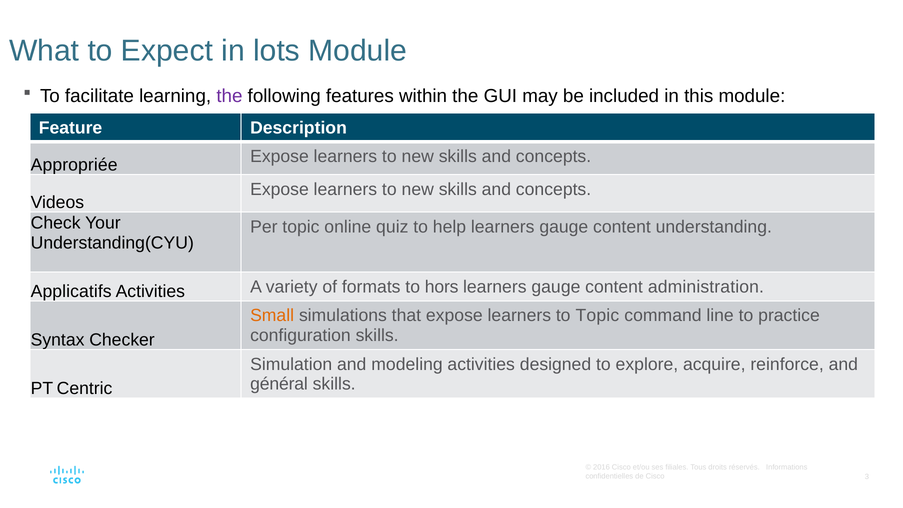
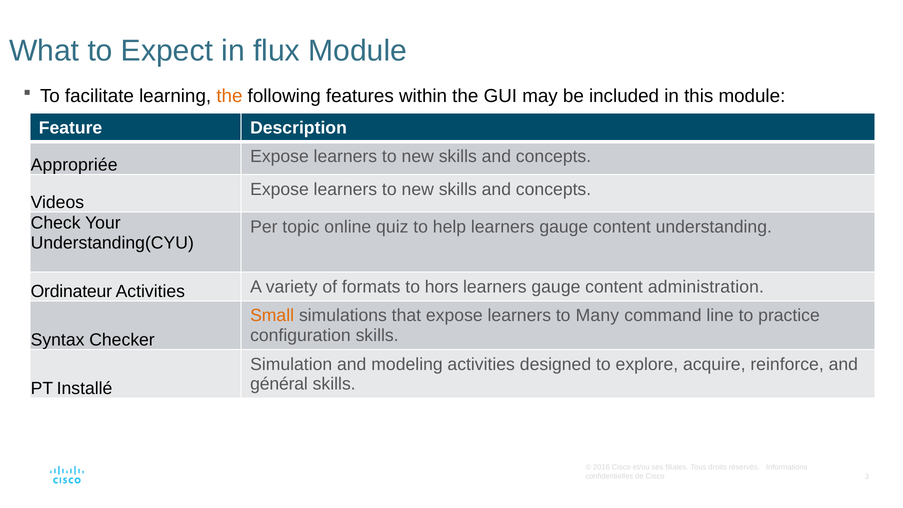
lots: lots -> flux (277, 51)
the colour: purple -> orange (229, 96)
Applicatifs: Applicatifs -> Ordinateur (71, 291)
to Topic: Topic -> Many (597, 316)
Centric: Centric -> Installé (85, 388)
